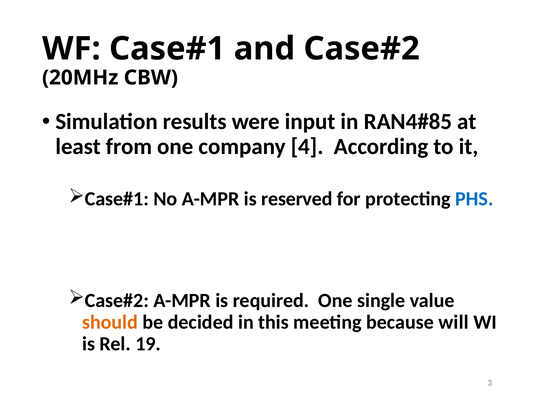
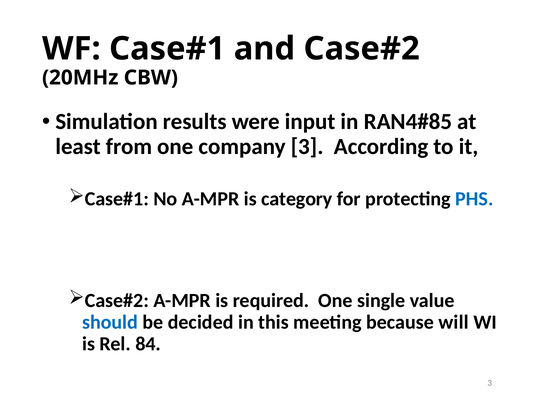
company 4: 4 -> 3 (307, 146)
reserved: reserved -> category (297, 199)
should colour: orange -> blue (110, 322)
19: 19 -> 84 (148, 343)
